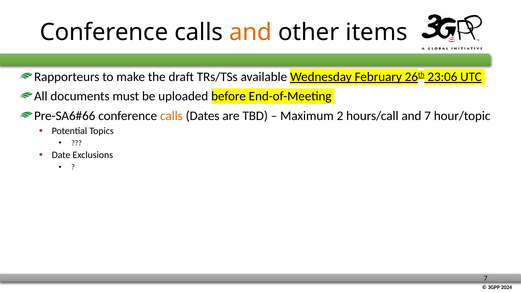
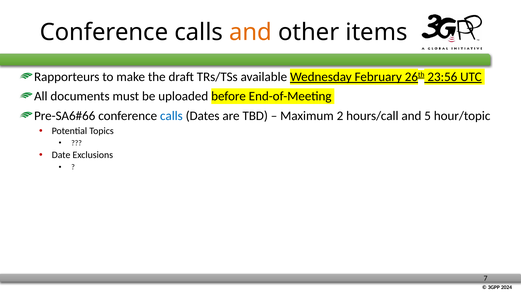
23:06: 23:06 -> 23:56 (442, 77)
calls colour: orange -> blue (171, 116)
and 7: 7 -> 5 (428, 116)
